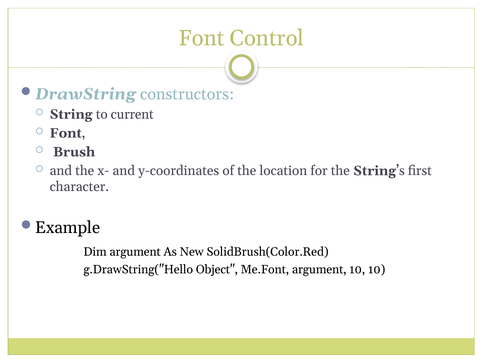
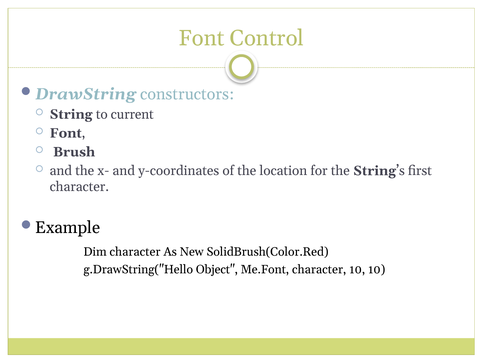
Dim argument: argument -> character (135, 251)
Me.Font argument: argument -> character (319, 269)
